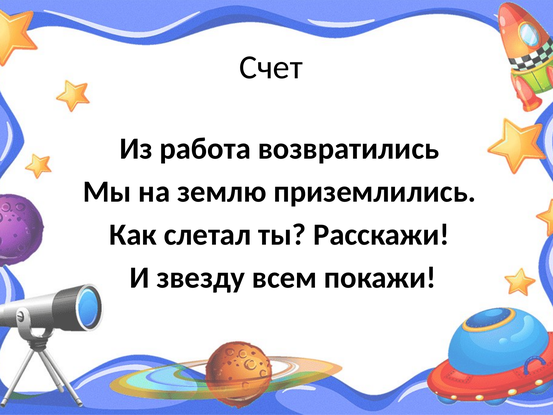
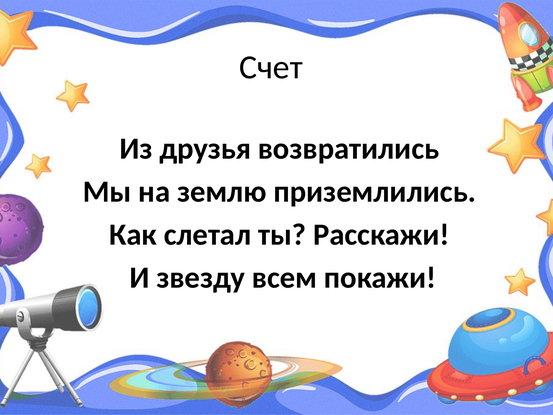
работа: работа -> друзья (205, 149)
